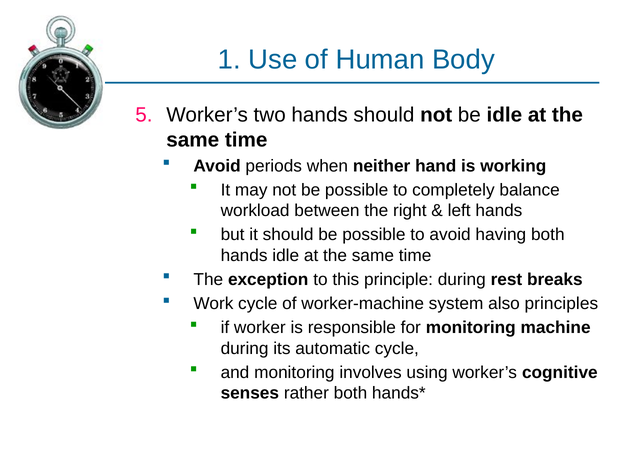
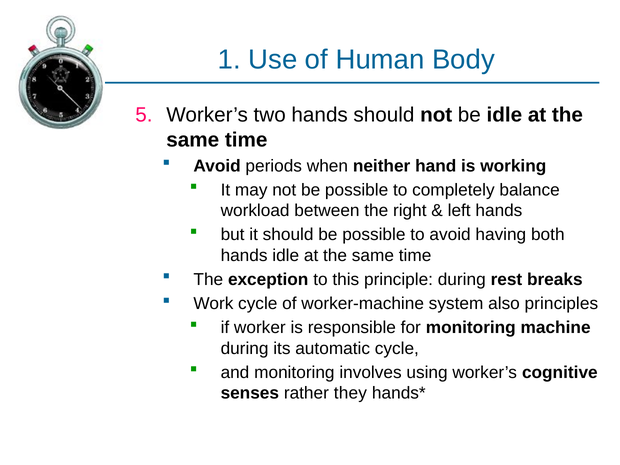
rather both: both -> they (350, 393)
